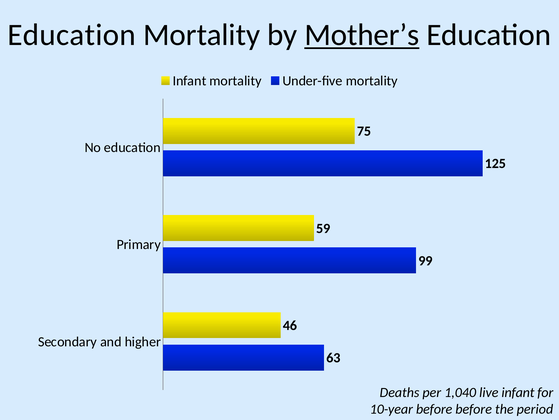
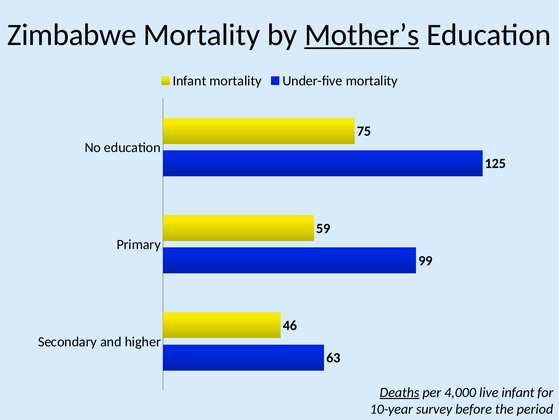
Education: Education -> Zimbabwe (72, 35)
Deaths underline: none -> present (400, 392)
1,040: 1,040 -> 4,000 (460, 392)
10-year before: before -> survey (434, 409)
